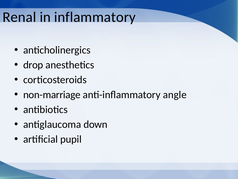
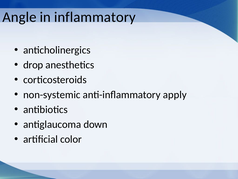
Renal: Renal -> Angle (19, 17)
non-marriage: non-marriage -> non-systemic (52, 94)
angle: angle -> apply (175, 94)
pupil: pupil -> color (71, 139)
